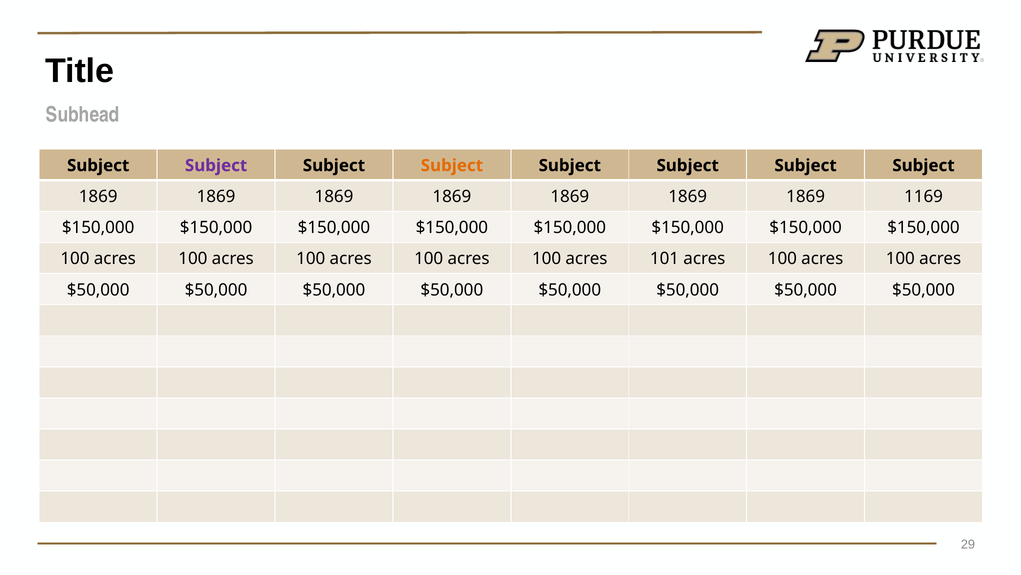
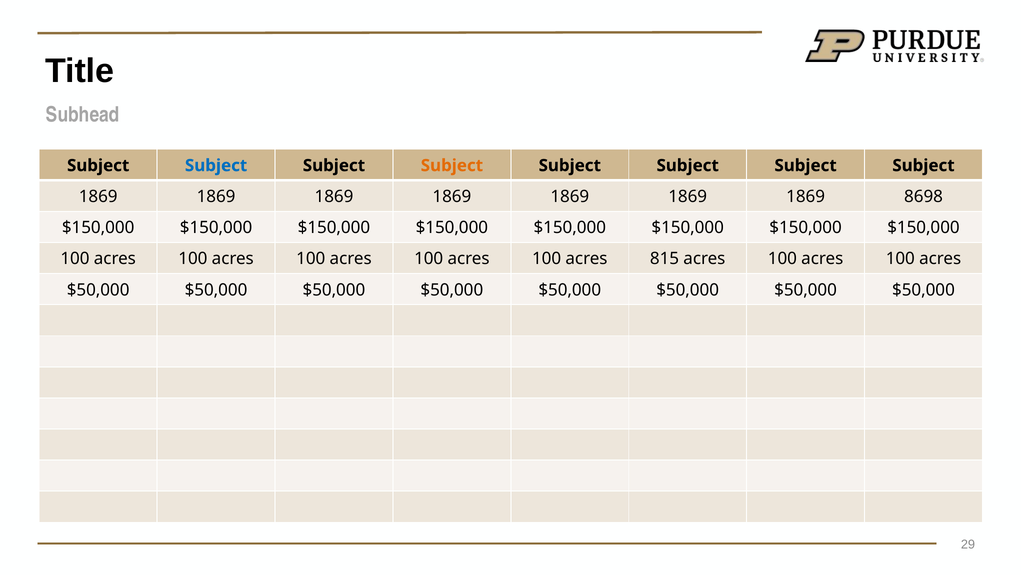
Subject colour: purple -> blue (216, 165)
1169: 1169 -> 8698 (924, 196)
101: 101 -> 815 (665, 259)
